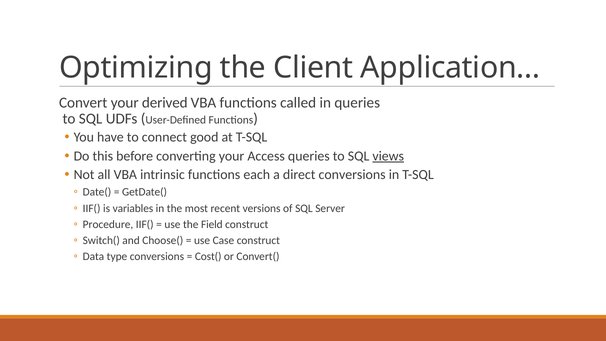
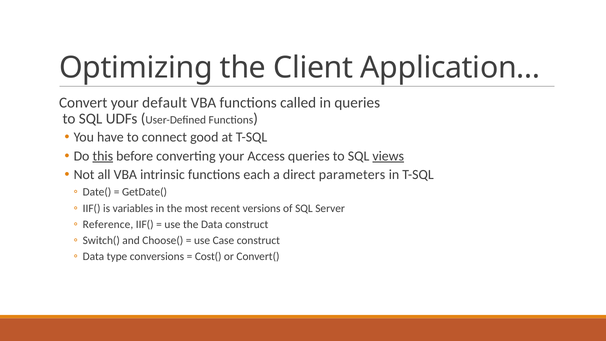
derived: derived -> default (165, 103)
this underline: none -> present (103, 156)
direct conversions: conversions -> parameters (352, 175)
Procedure: Procedure -> Reference (108, 224)
the Field: Field -> Data (212, 224)
